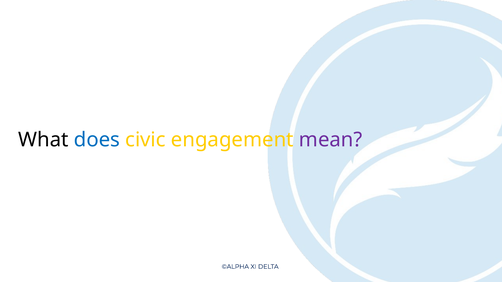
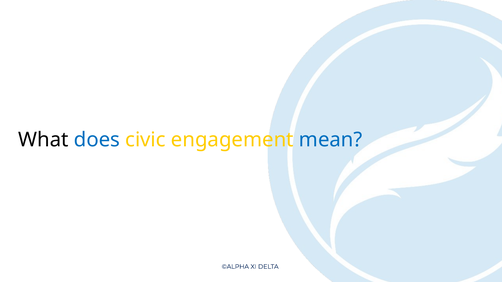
mean colour: purple -> blue (331, 140)
